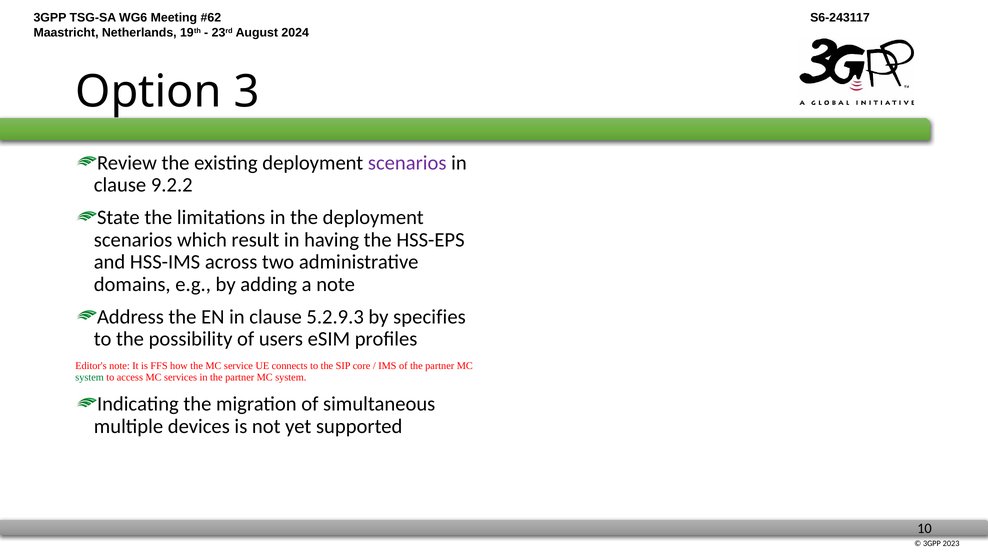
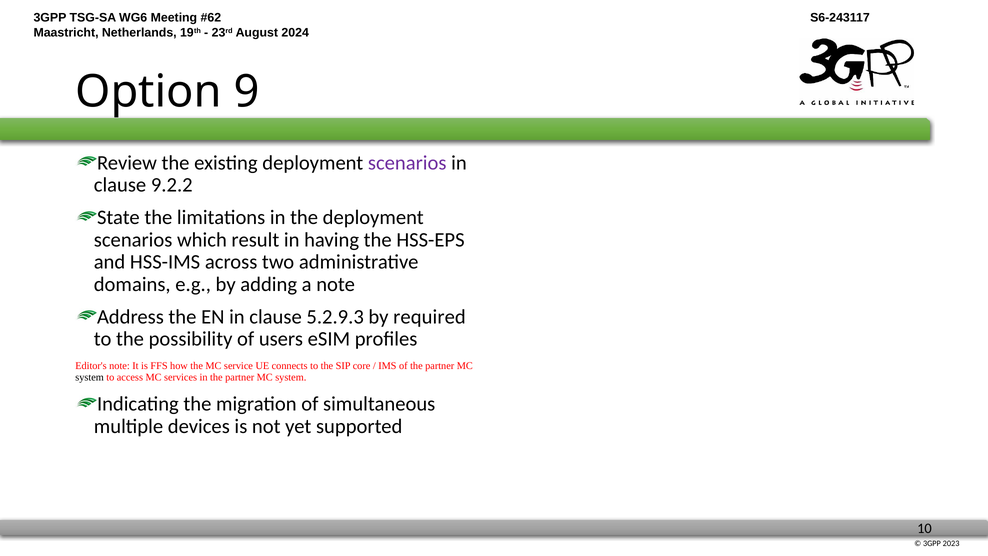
3: 3 -> 9 (247, 92)
specifies: specifies -> required (429, 317)
system colour: green -> black (90, 377)
